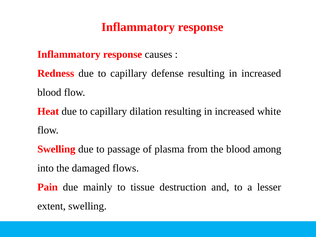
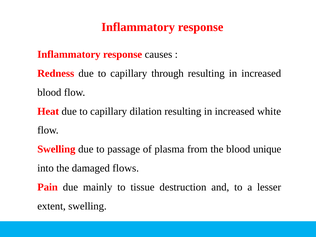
defense: defense -> through (168, 73)
among: among -> unique (267, 149)
